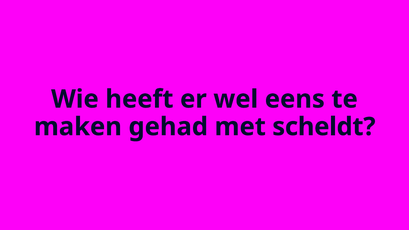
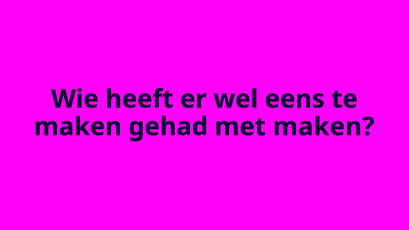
met scheldt: scheldt -> maken (324, 127)
